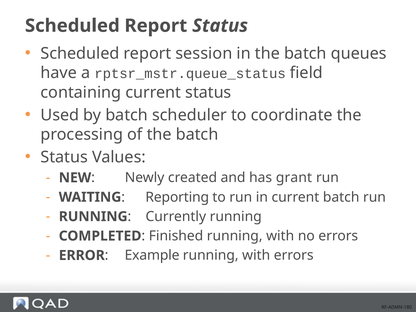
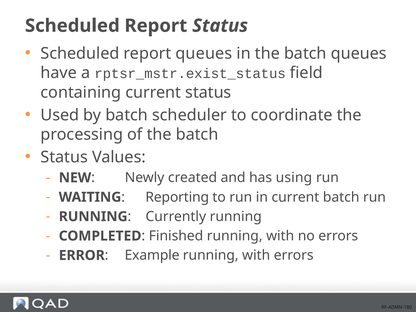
report session: session -> queues (204, 53)
rptsr_mstr.queue_status: rptsr_mstr.queue_status -> rptsr_mstr.exist_status (190, 74)
grant: grant -> using (294, 178)
